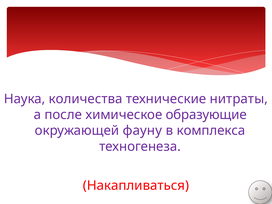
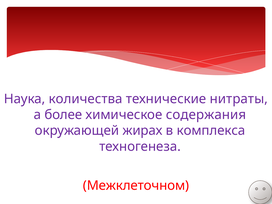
после: после -> более (63, 115)
образующие: образующие -> содержания (206, 115)
фауну: фауну -> жирах (142, 131)
Накапливаться: Накапливаться -> Межклеточном (136, 185)
